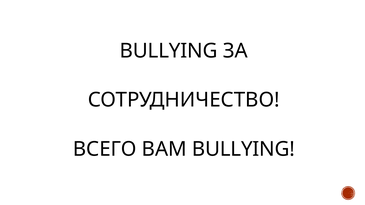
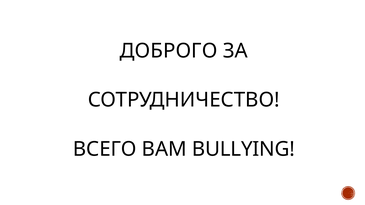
BULLYING: BULLYING -> ДОБРОГО (169, 51)
